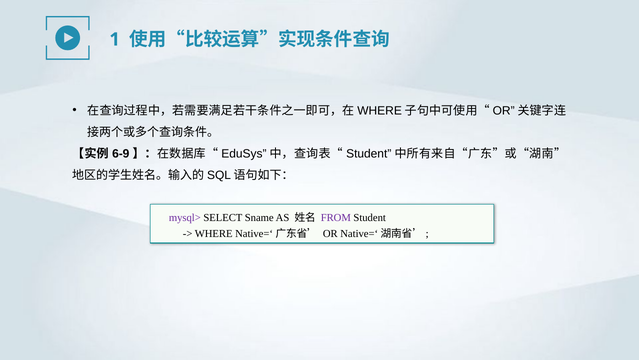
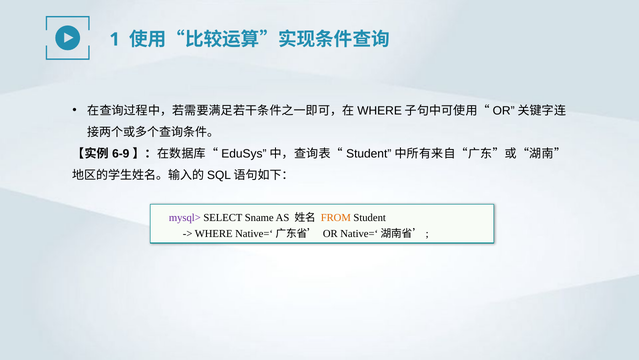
FROM colour: purple -> orange (336, 218)
